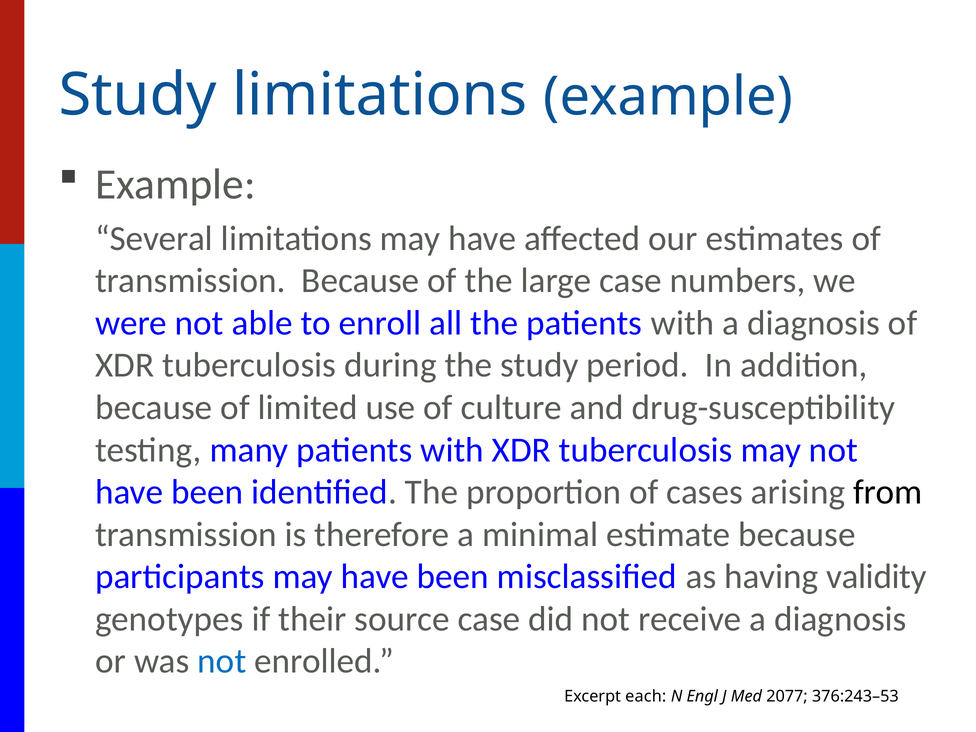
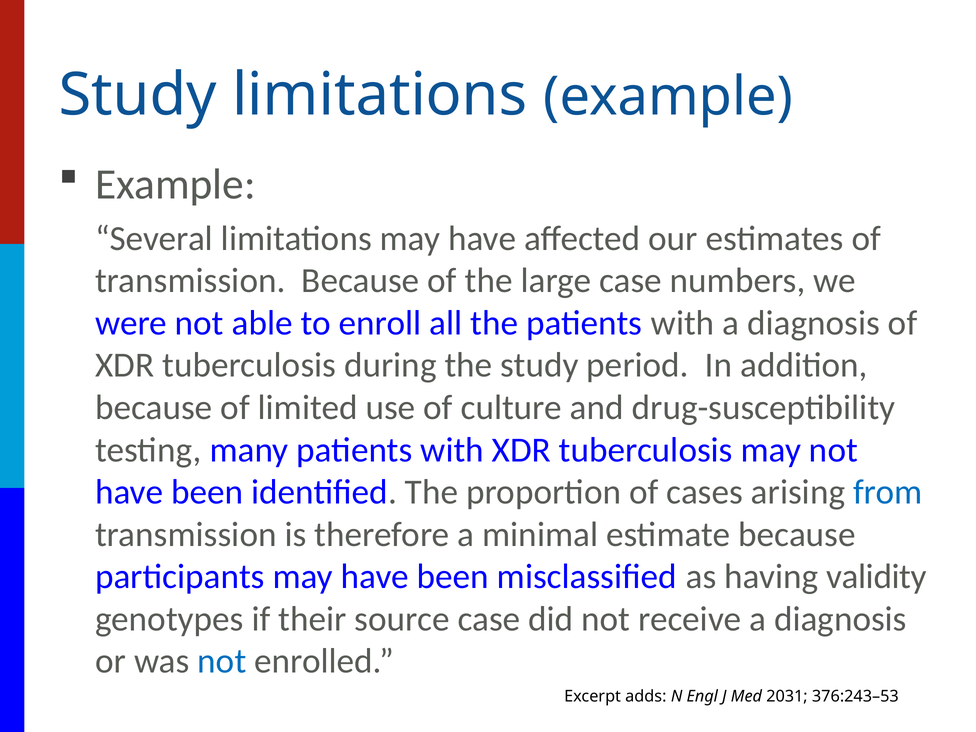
from colour: black -> blue (888, 492)
each: each -> adds (646, 696)
2077: 2077 -> 2031 (787, 696)
